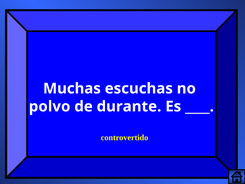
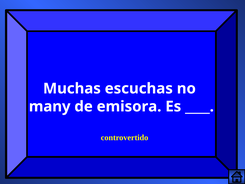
polvo: polvo -> many (50, 106)
durante: durante -> emisora (129, 106)
